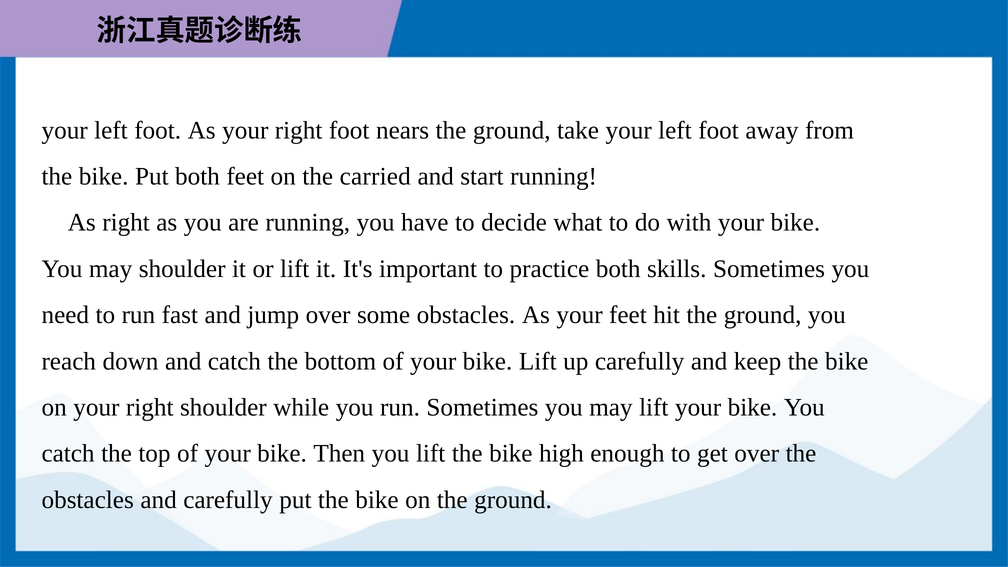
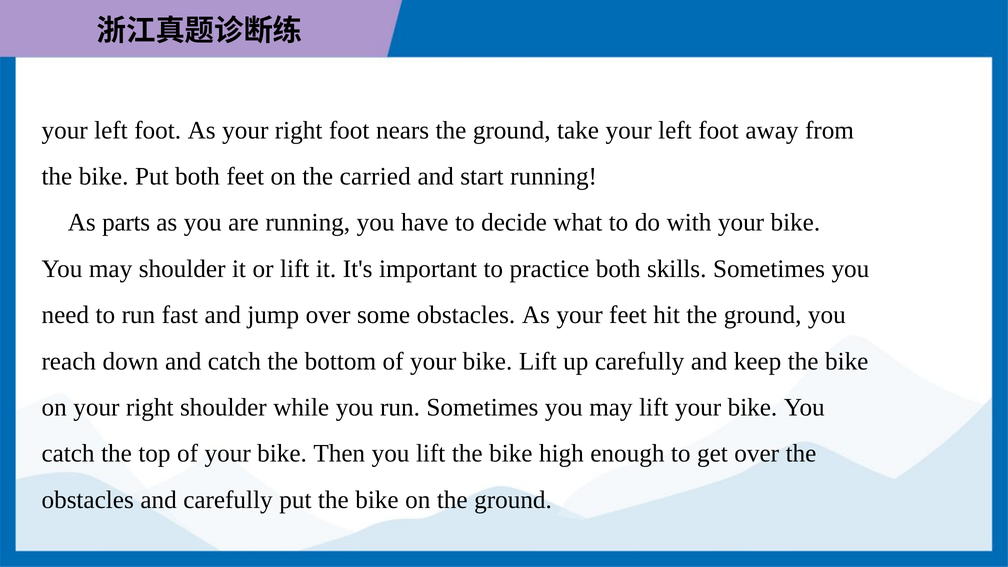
As right: right -> parts (126, 223)
